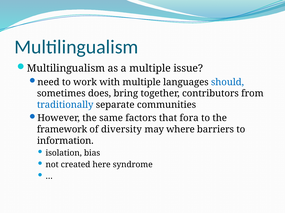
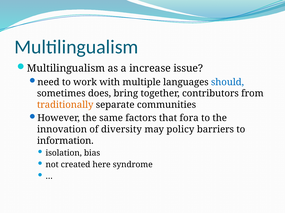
a multiple: multiple -> increase (150, 69)
traditionally colour: blue -> orange (65, 105)
framework: framework -> innovation (62, 130)
where: where -> policy (180, 130)
